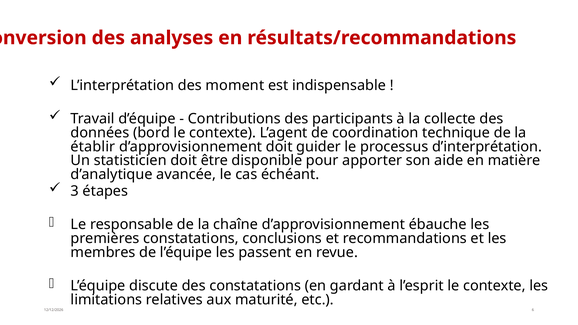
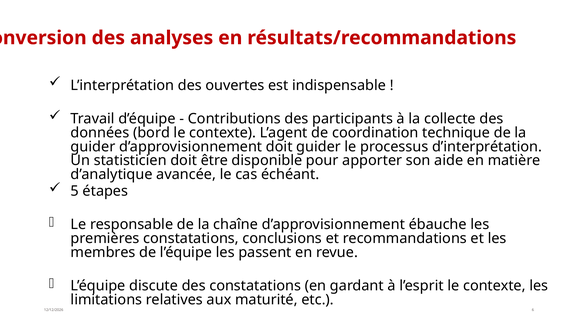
moment: moment -> ouvertes (235, 85)
établir: établir -> guider (93, 147)
3: 3 -> 5 (75, 191)
